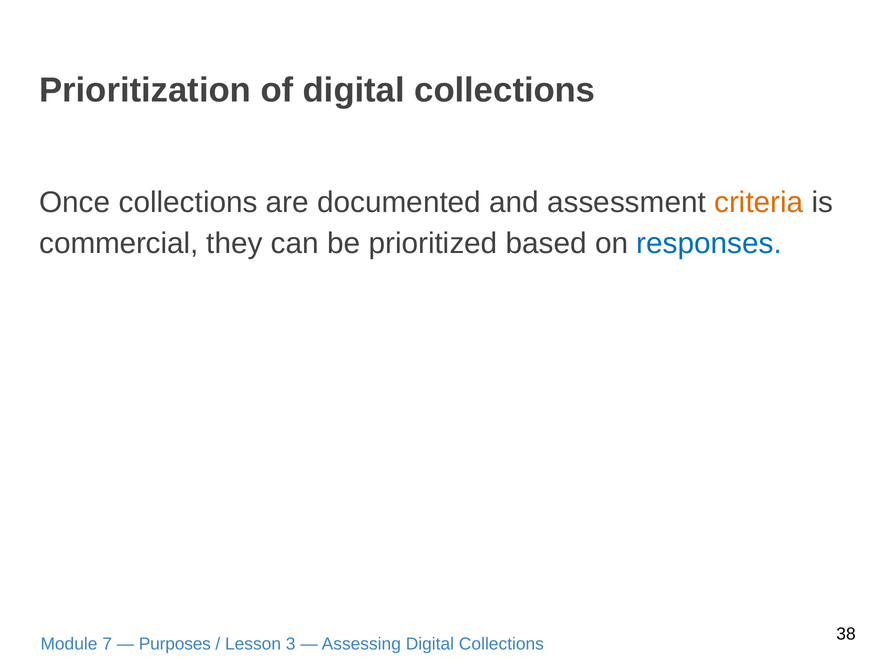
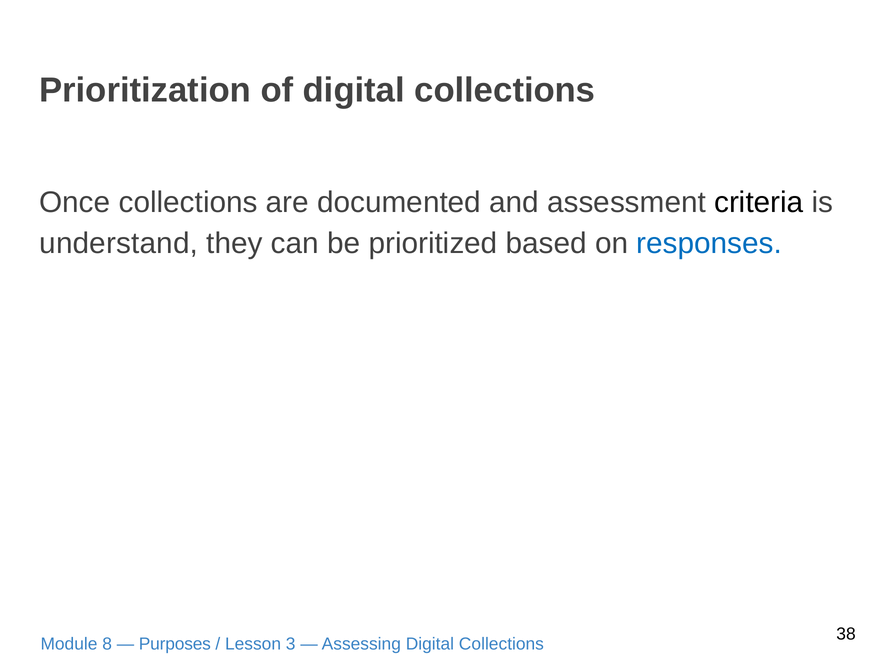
criteria colour: orange -> black (759, 202)
commercial: commercial -> understand (119, 243)
7: 7 -> 8 (107, 644)
